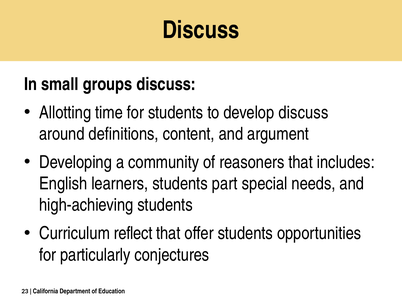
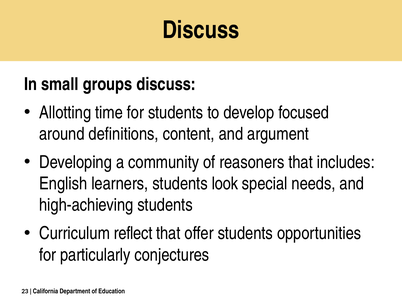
develop discuss: discuss -> focused (304, 113)
part: part -> look (225, 184)
